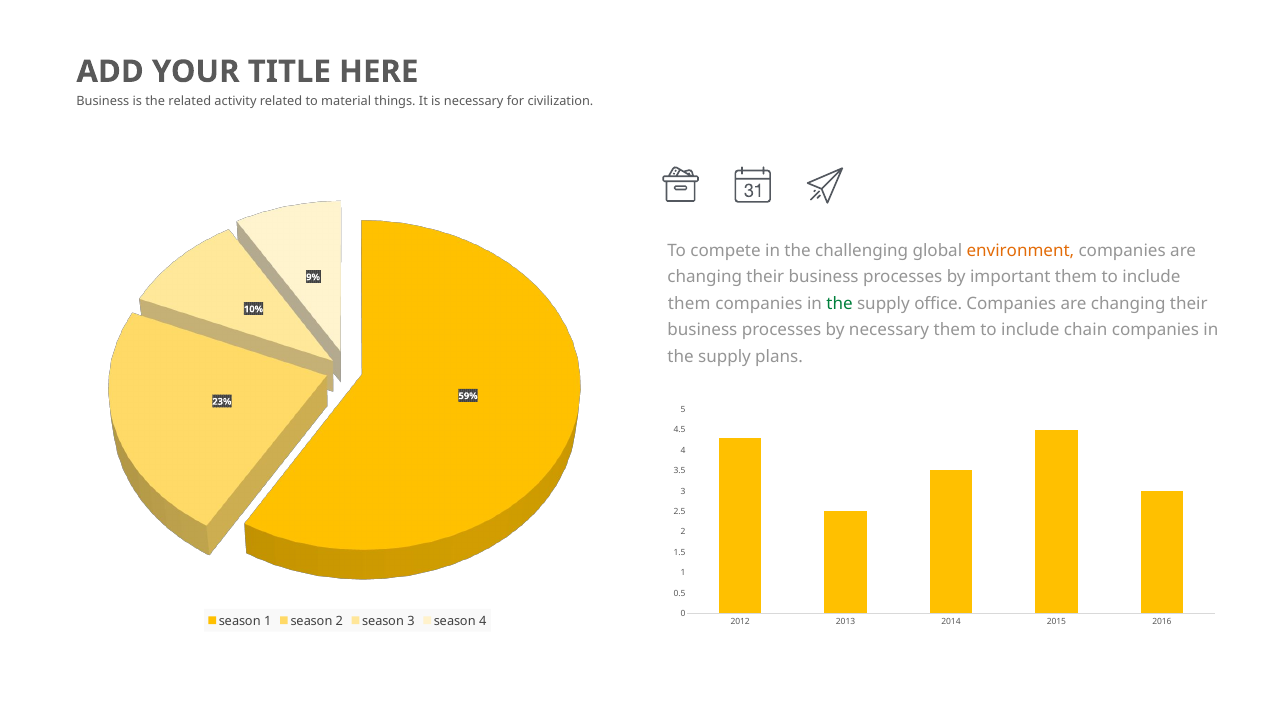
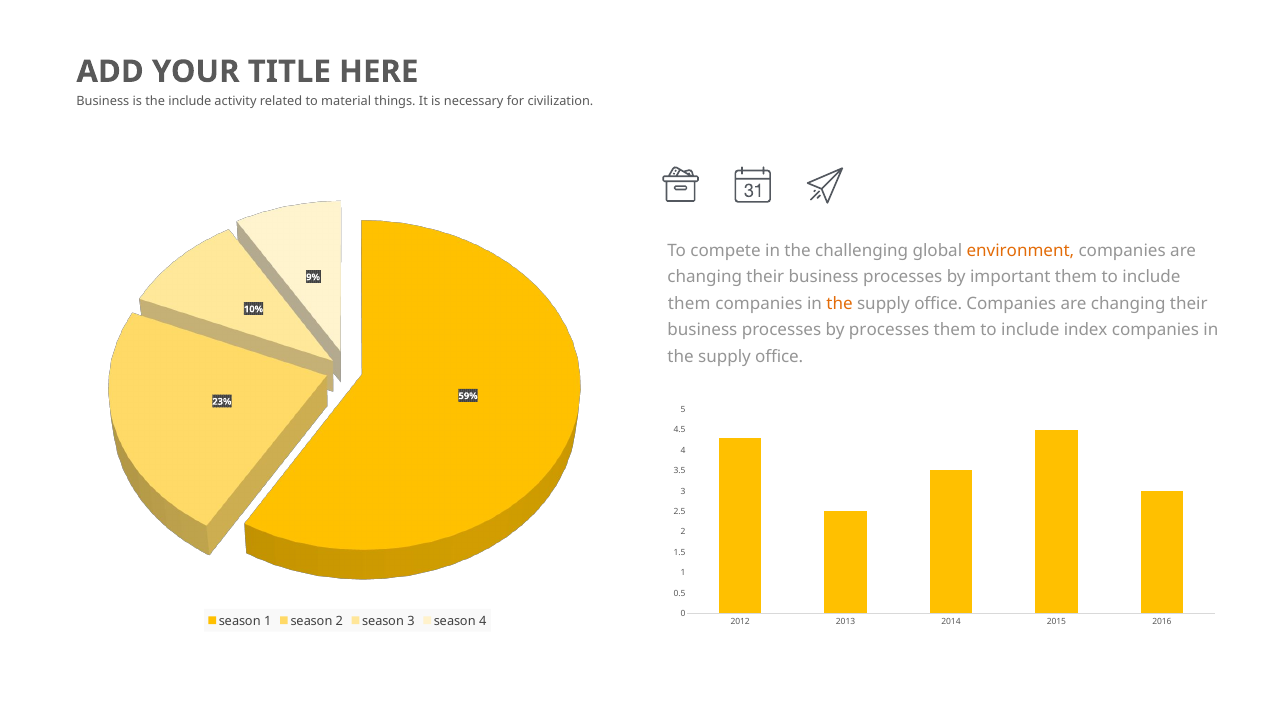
the related: related -> include (190, 101)
the colour: green -> orange (840, 304)
by necessary: necessary -> processes (889, 330)
chain: chain -> index (1086, 330)
plans: plans -> office (779, 357)
